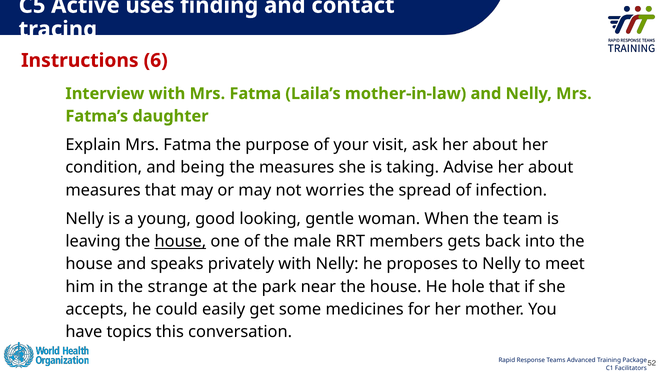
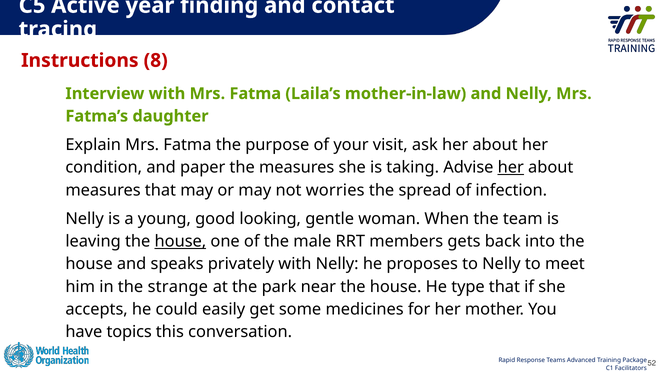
uses: uses -> year (150, 5)
6: 6 -> 8 (156, 61)
being: being -> paper (203, 168)
her underline: none -> present (511, 168)
hole: hole -> type (468, 287)
